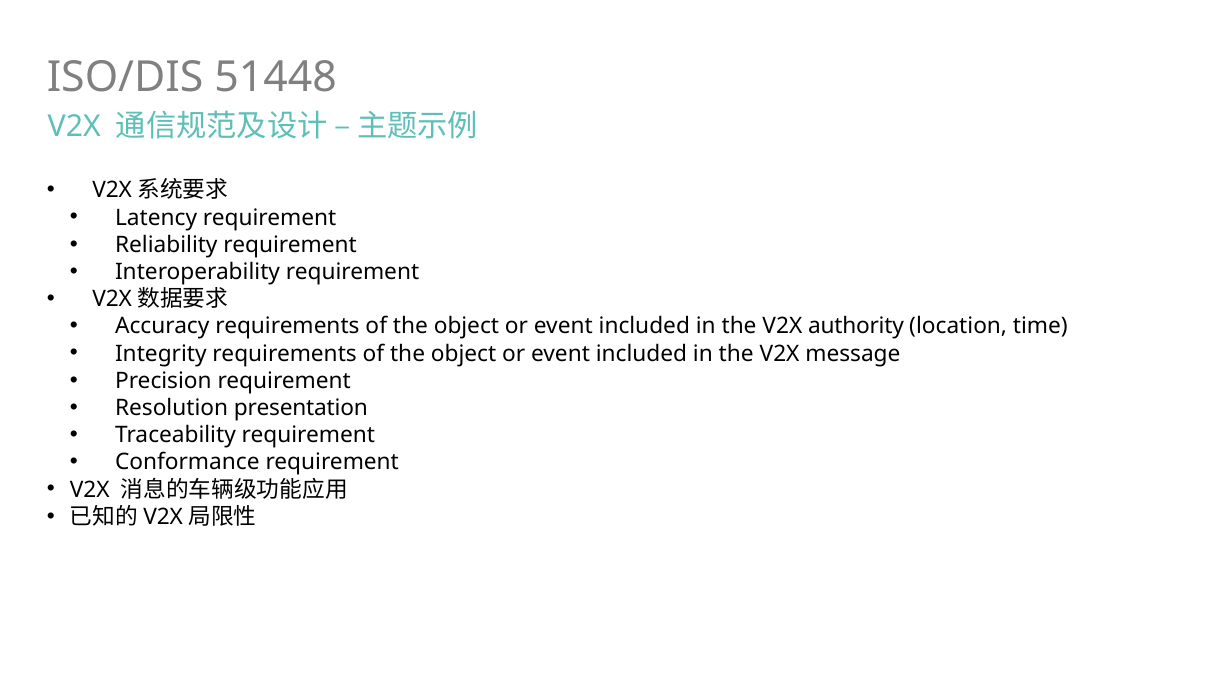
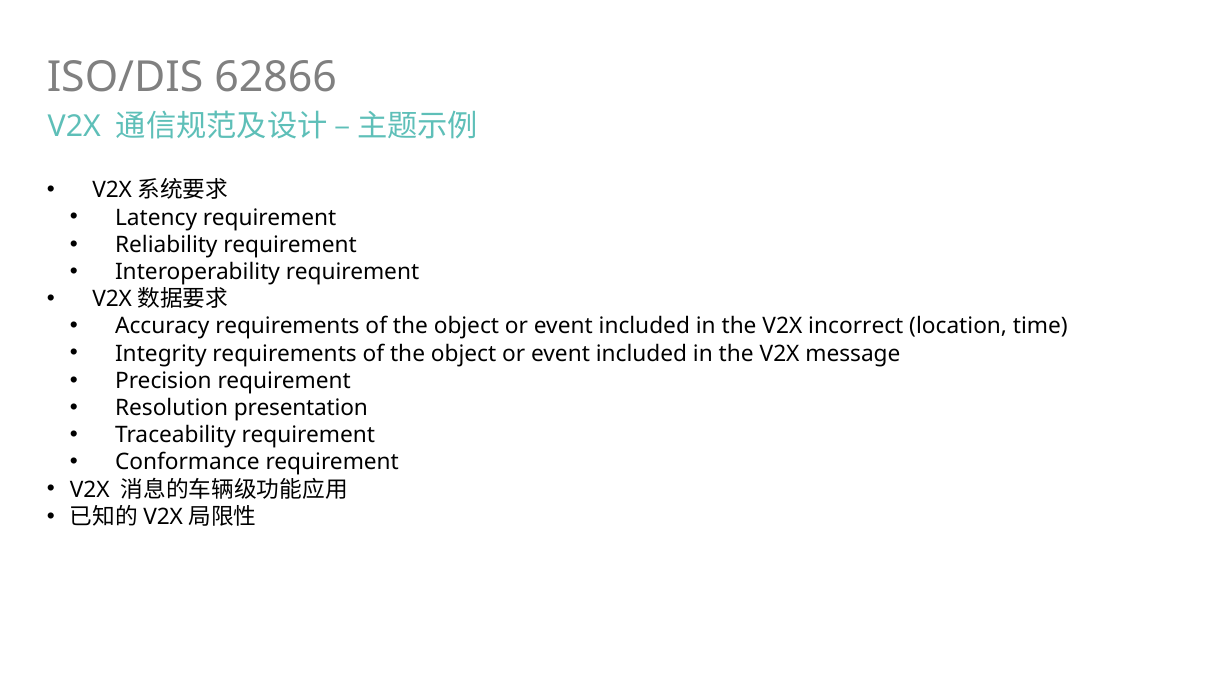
51448: 51448 -> 62866 (276, 77)
authority: authority -> incorrect (856, 327)
